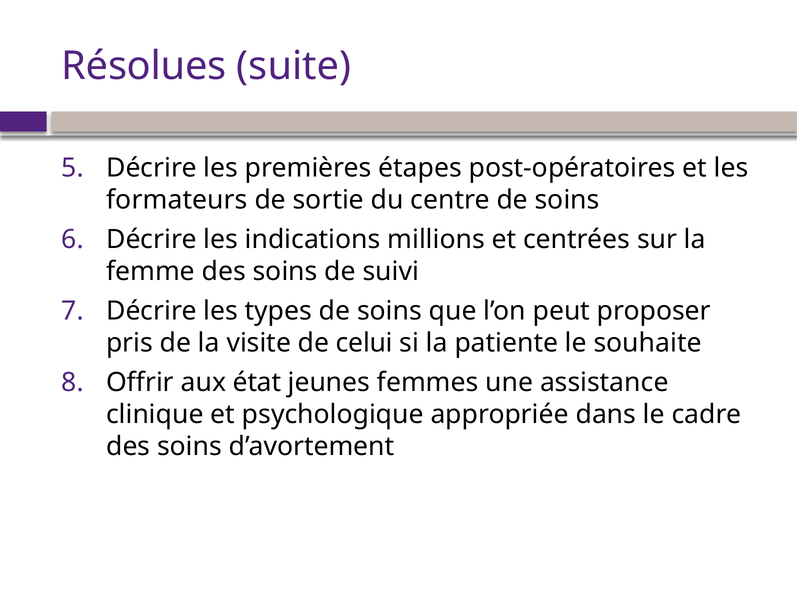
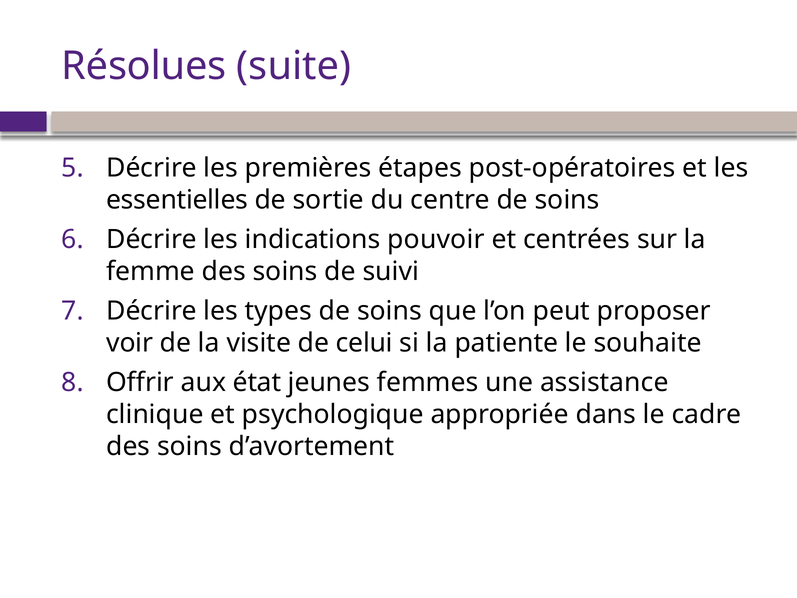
formateurs: formateurs -> essentielles (177, 200)
millions: millions -> pouvoir (436, 239)
pris: pris -> voir (130, 343)
